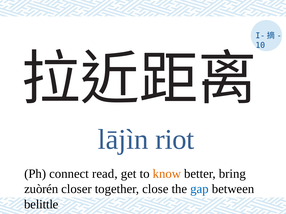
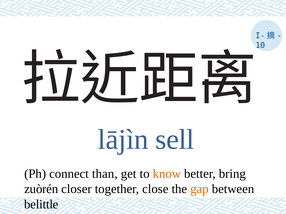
riot: riot -> sell (175, 140)
read: read -> than (105, 174)
gap colour: blue -> orange (200, 189)
